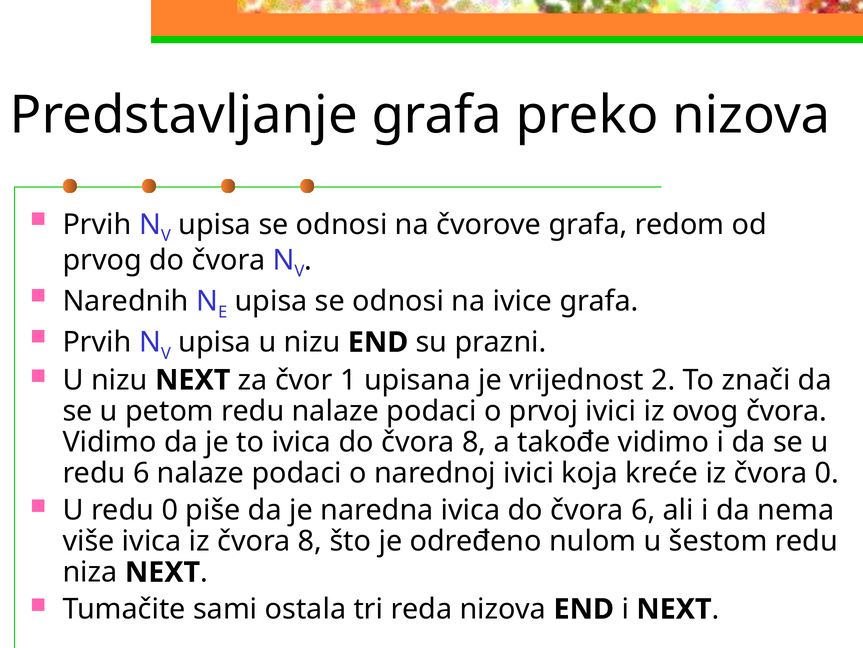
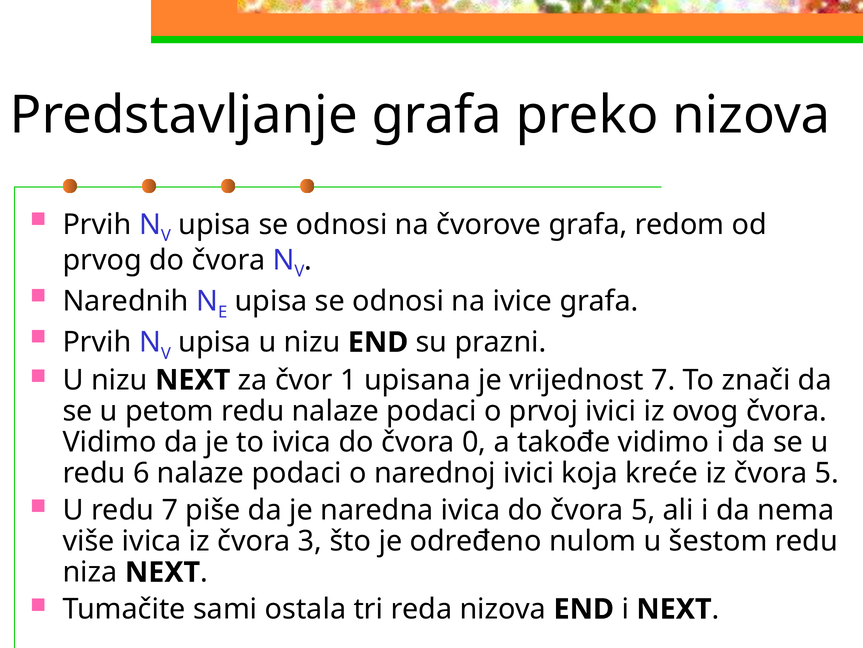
vrijednost 2: 2 -> 7 (663, 380)
do čvora 8: 8 -> 0 (474, 442)
iz čvora 0: 0 -> 5 (827, 473)
redu 0: 0 -> 7 (170, 510)
do čvora 6: 6 -> 5 (643, 510)
iz čvora 8: 8 -> 3 (310, 541)
